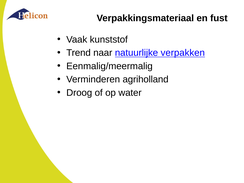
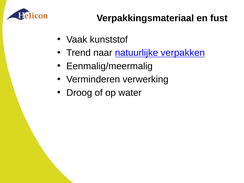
agriholland: agriholland -> verwerking (146, 79)
